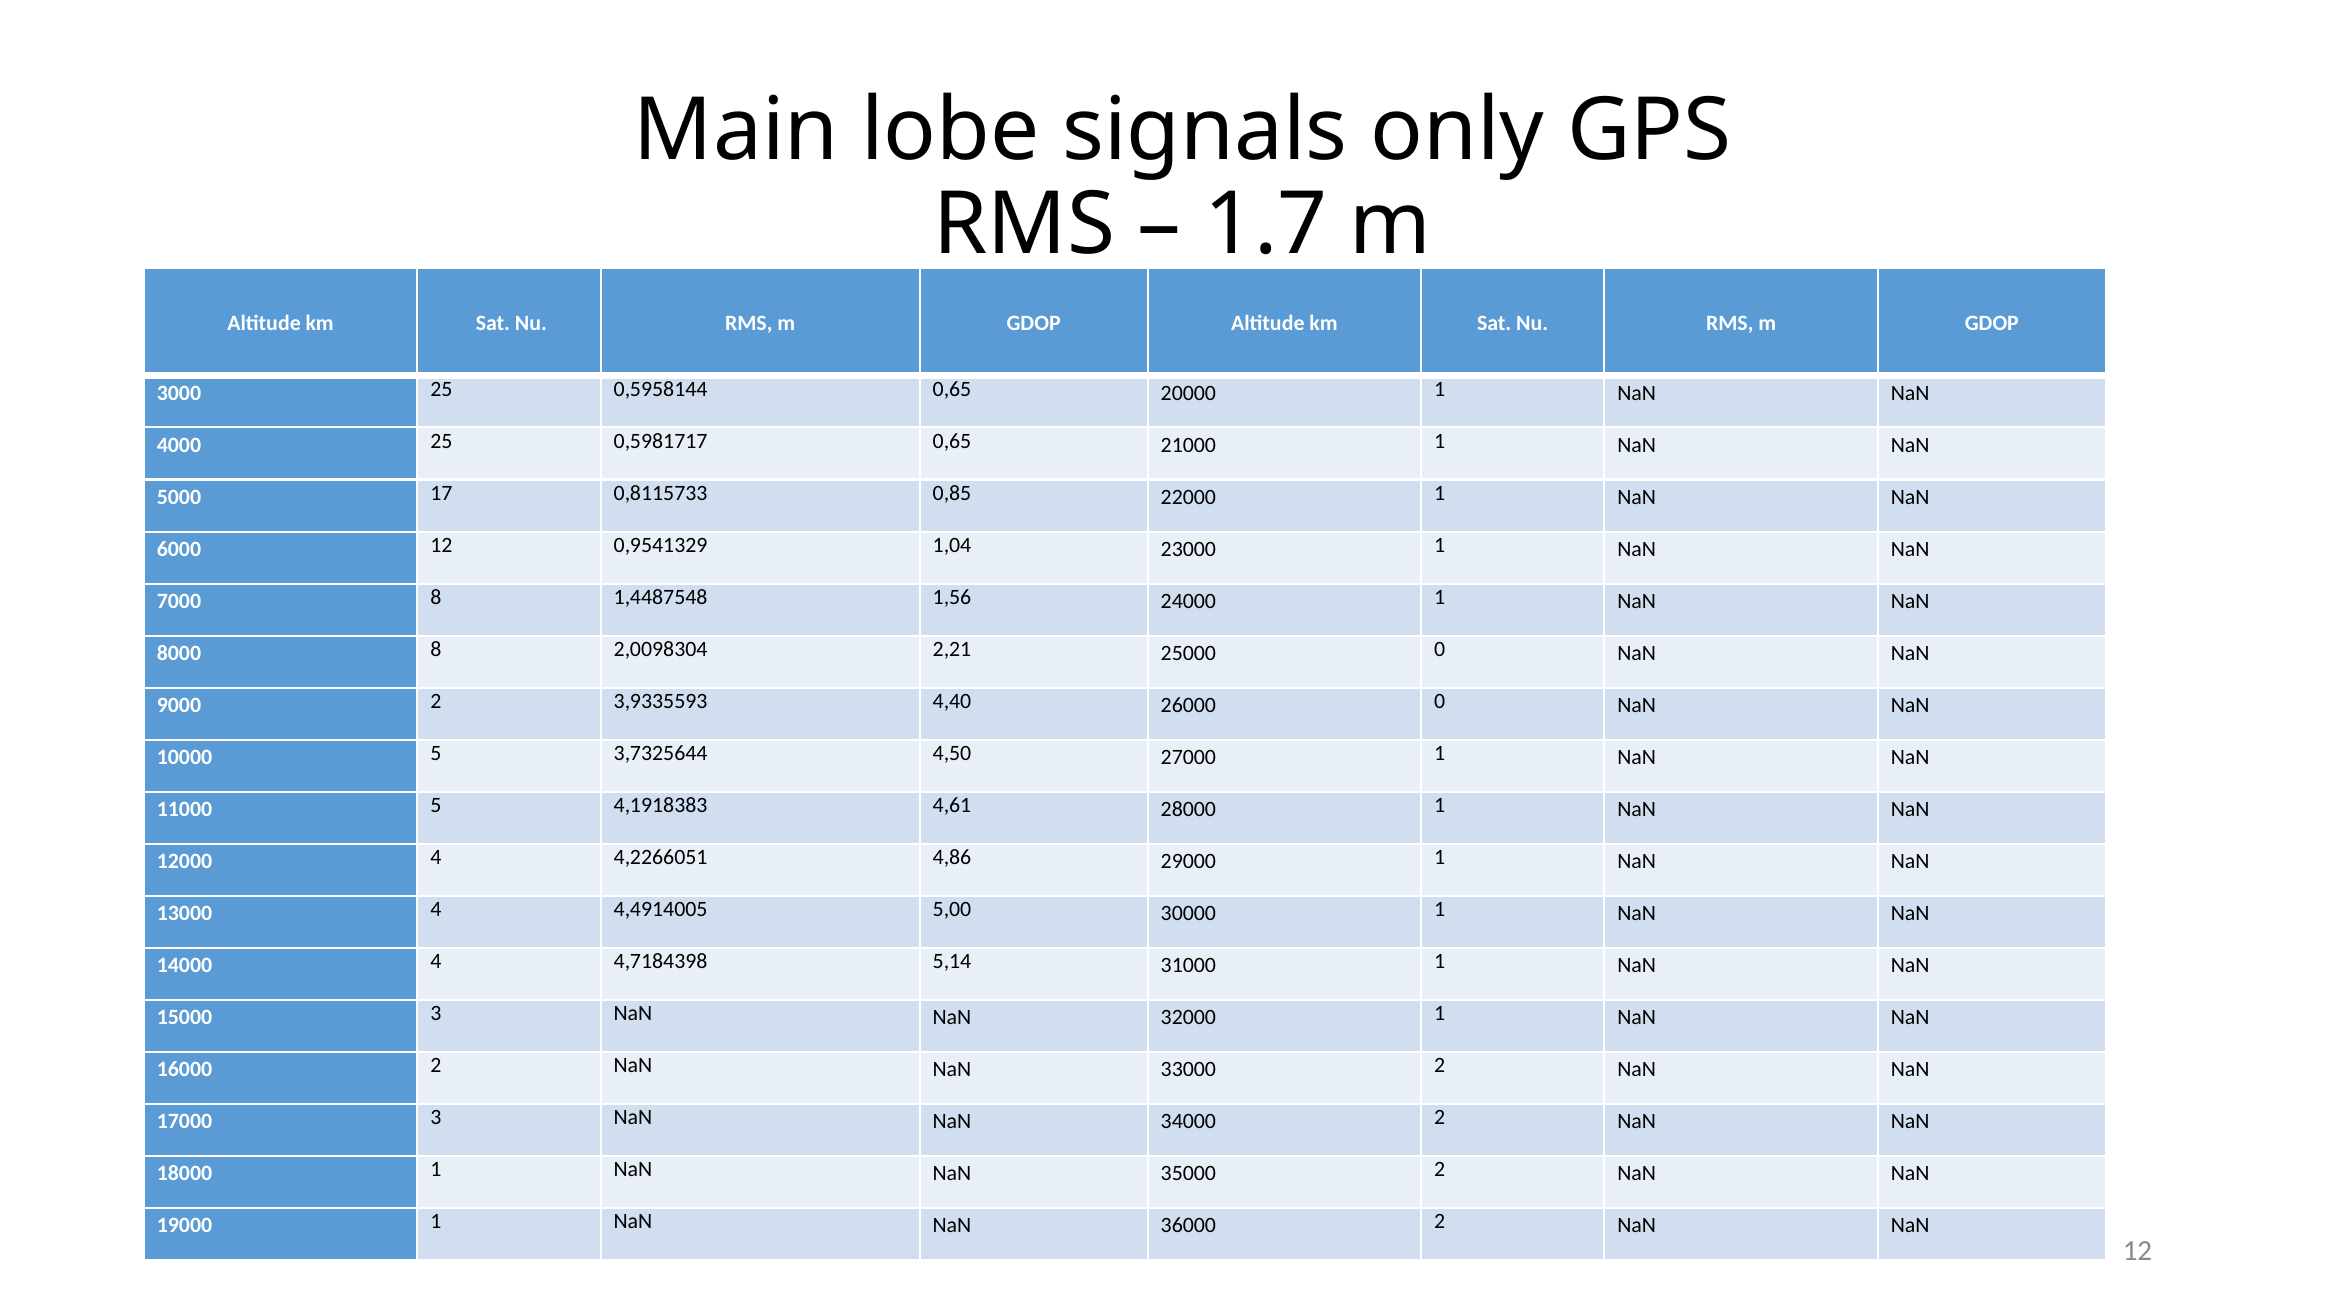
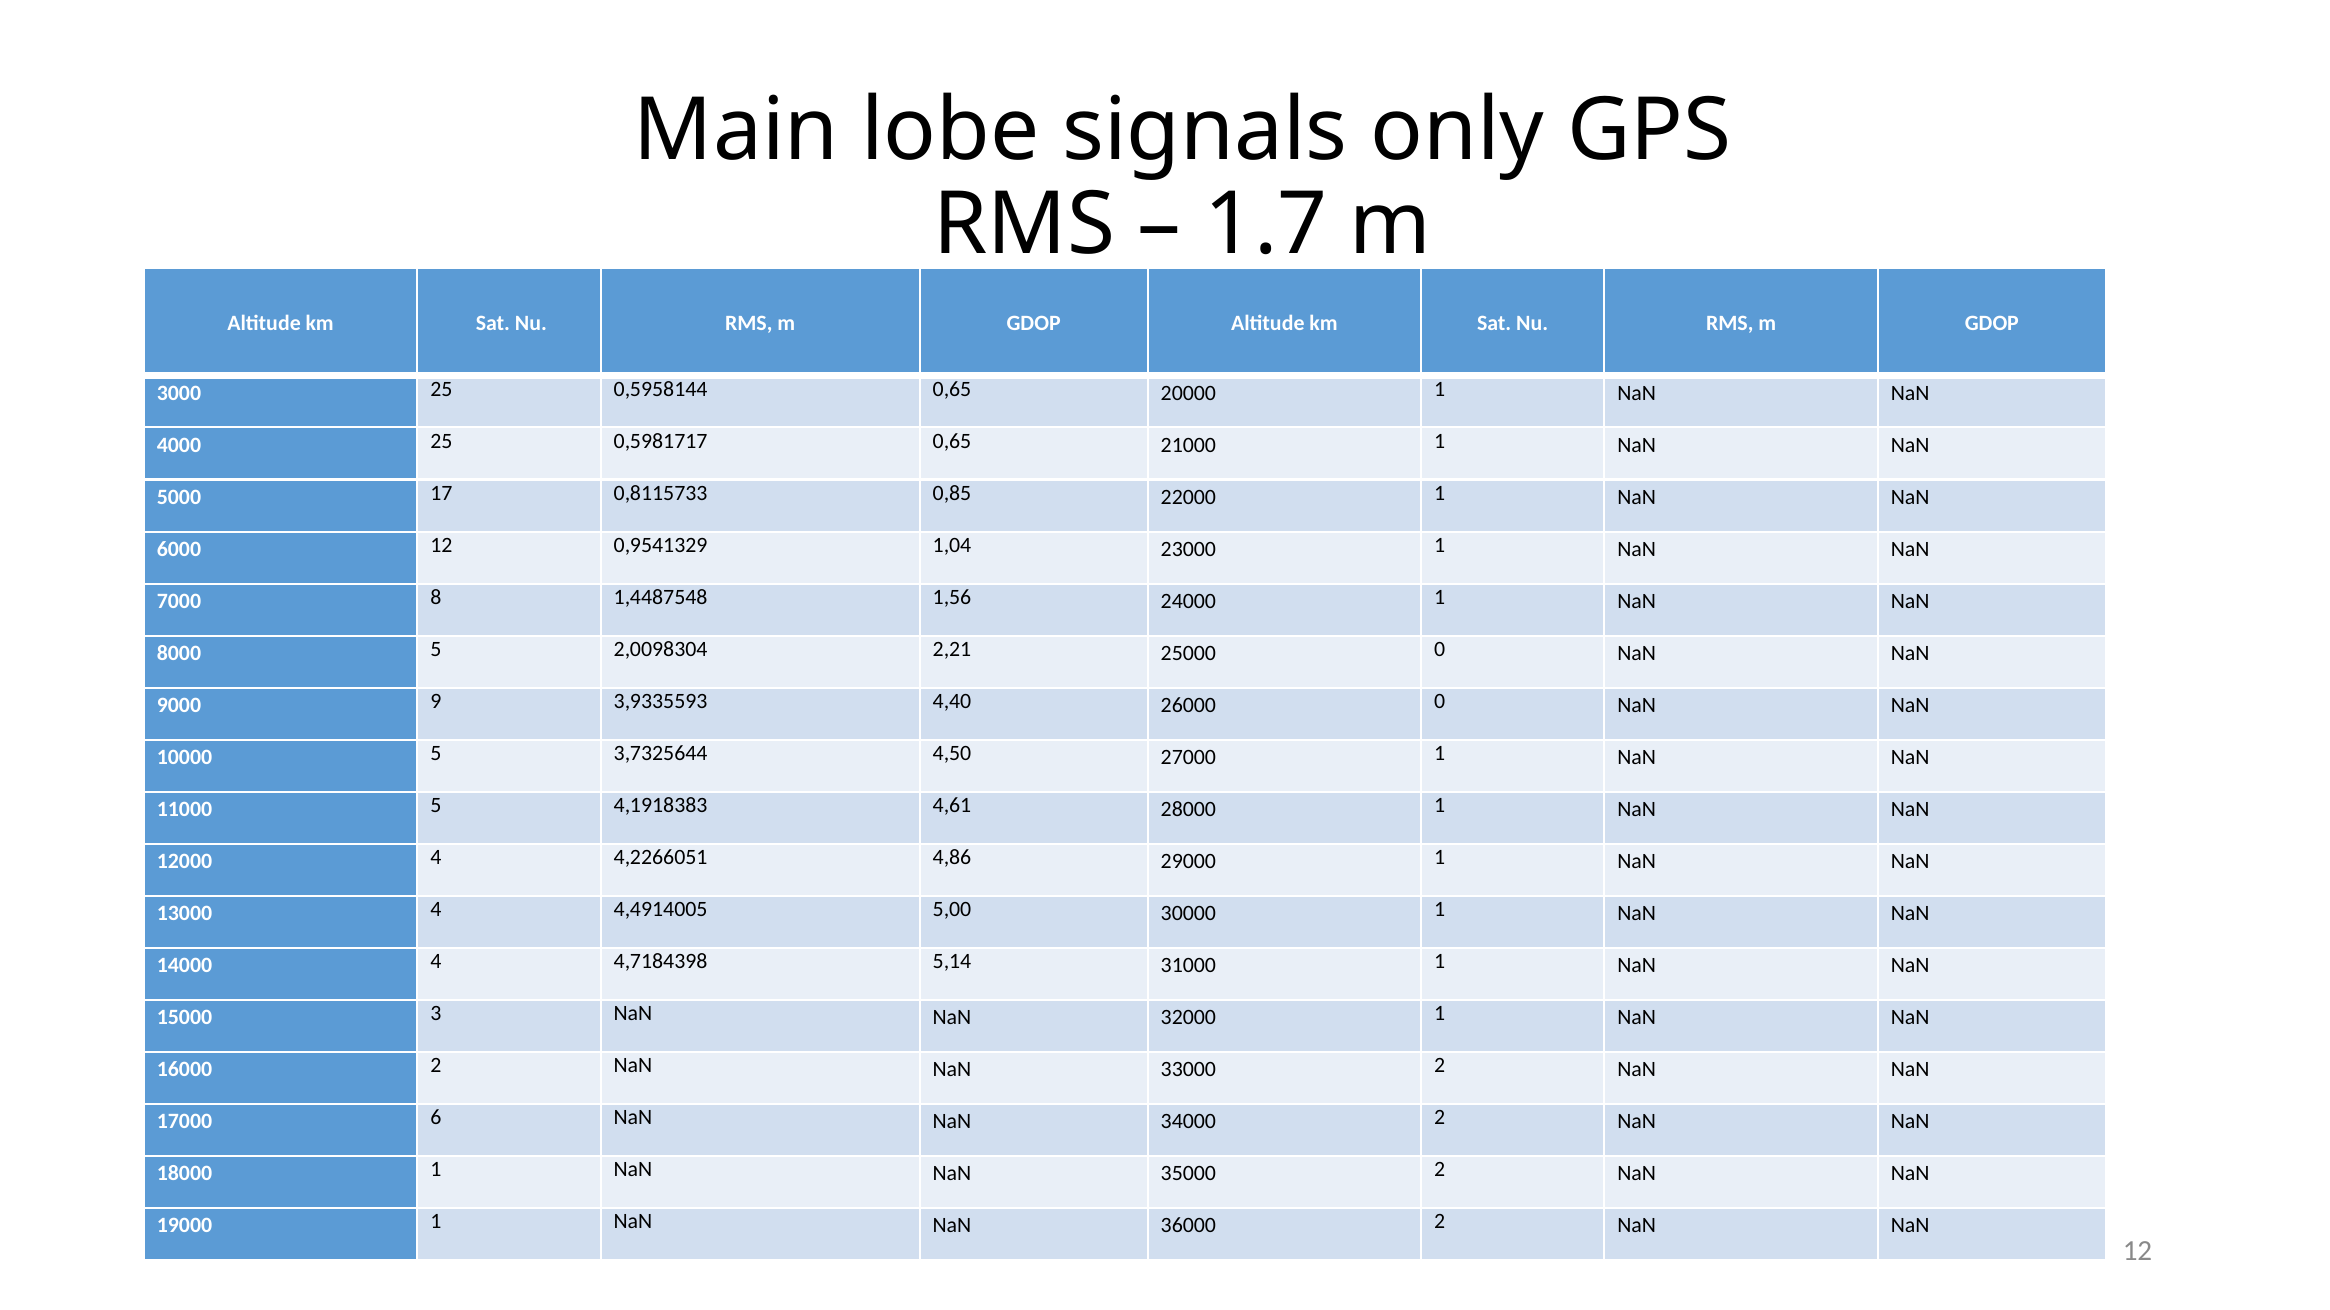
8000 8: 8 -> 5 (436, 649)
9000 2: 2 -> 9 (436, 702)
17000 3: 3 -> 6 (436, 1118)
